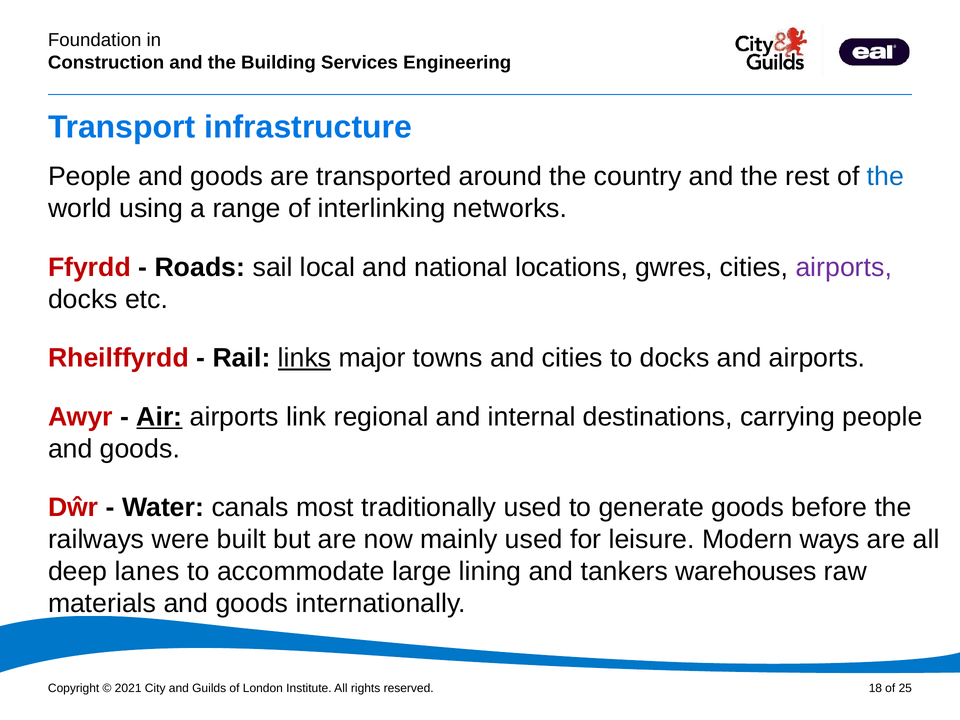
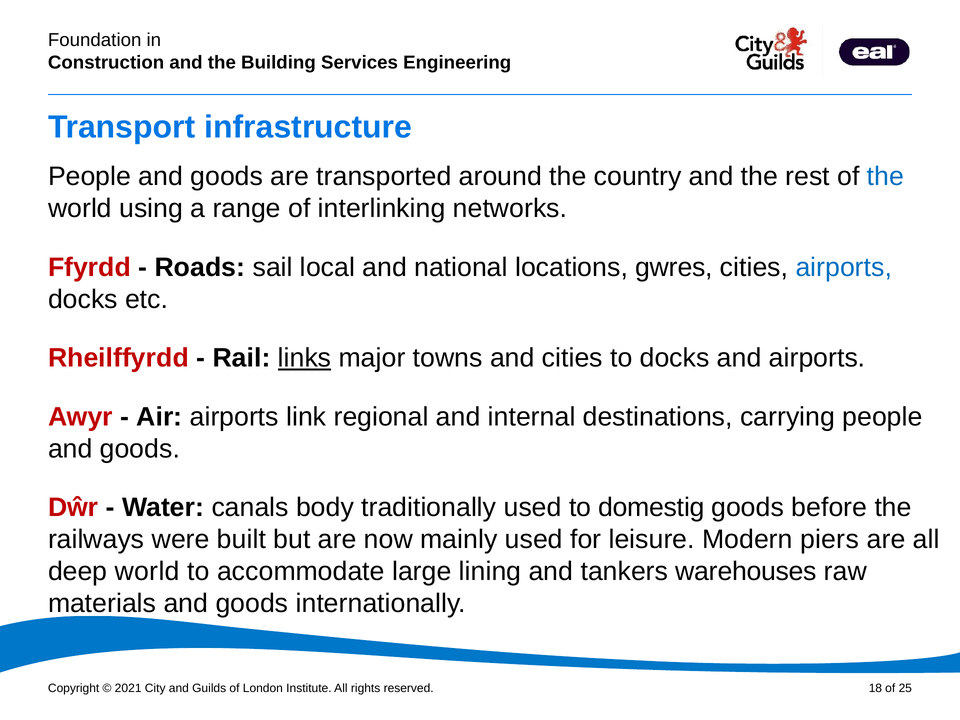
airports colour: purple -> blue (844, 267)
Air underline: present -> none (159, 417)
most: most -> body (325, 507)
generate: generate -> domestig (651, 507)
ways: ways -> piers (829, 539)
deep lanes: lanes -> world (147, 571)
